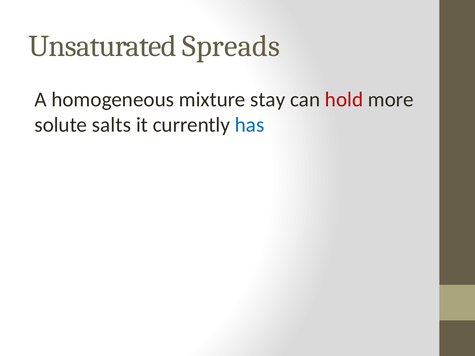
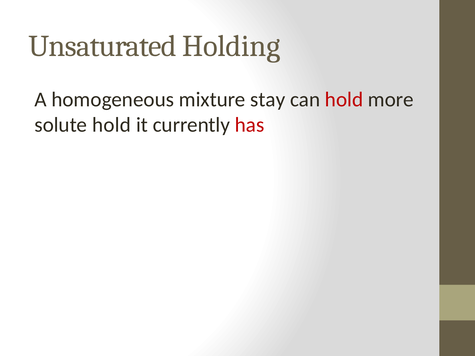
Spreads: Spreads -> Holding (231, 46)
solute salts: salts -> hold (111, 125)
has colour: blue -> red (250, 125)
